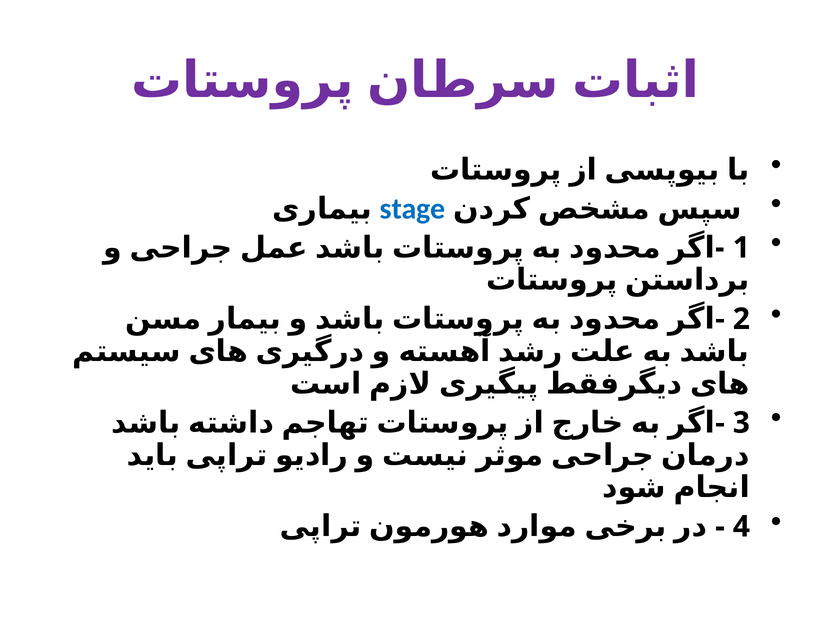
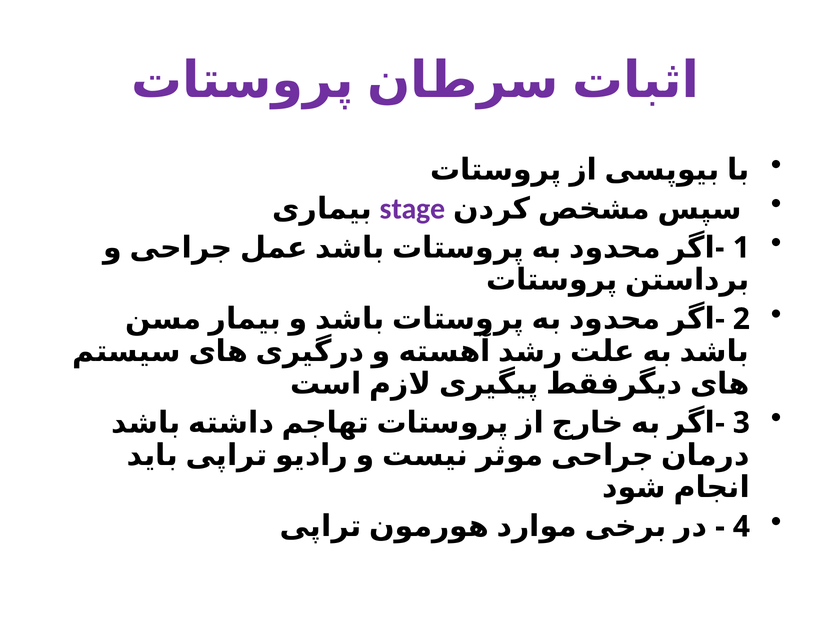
stage colour: blue -> purple (413, 209)
